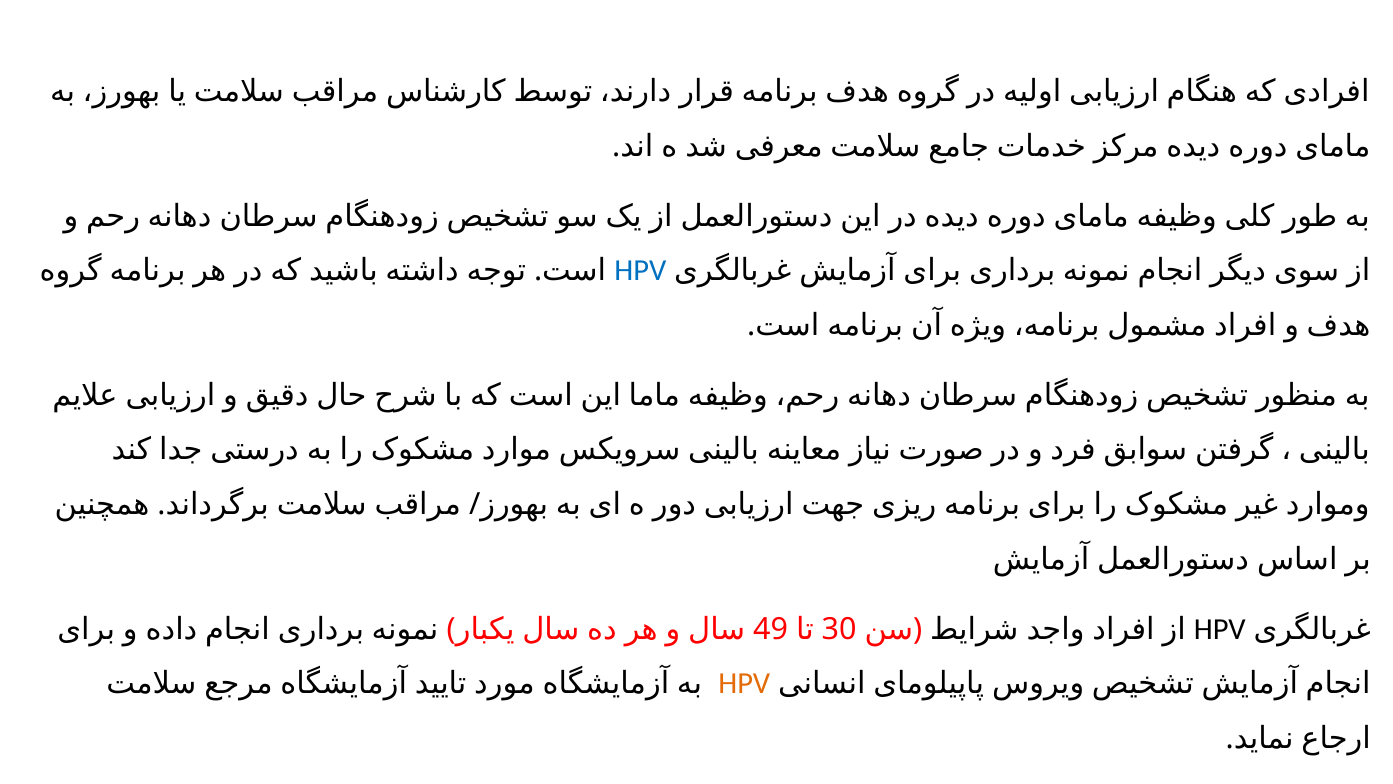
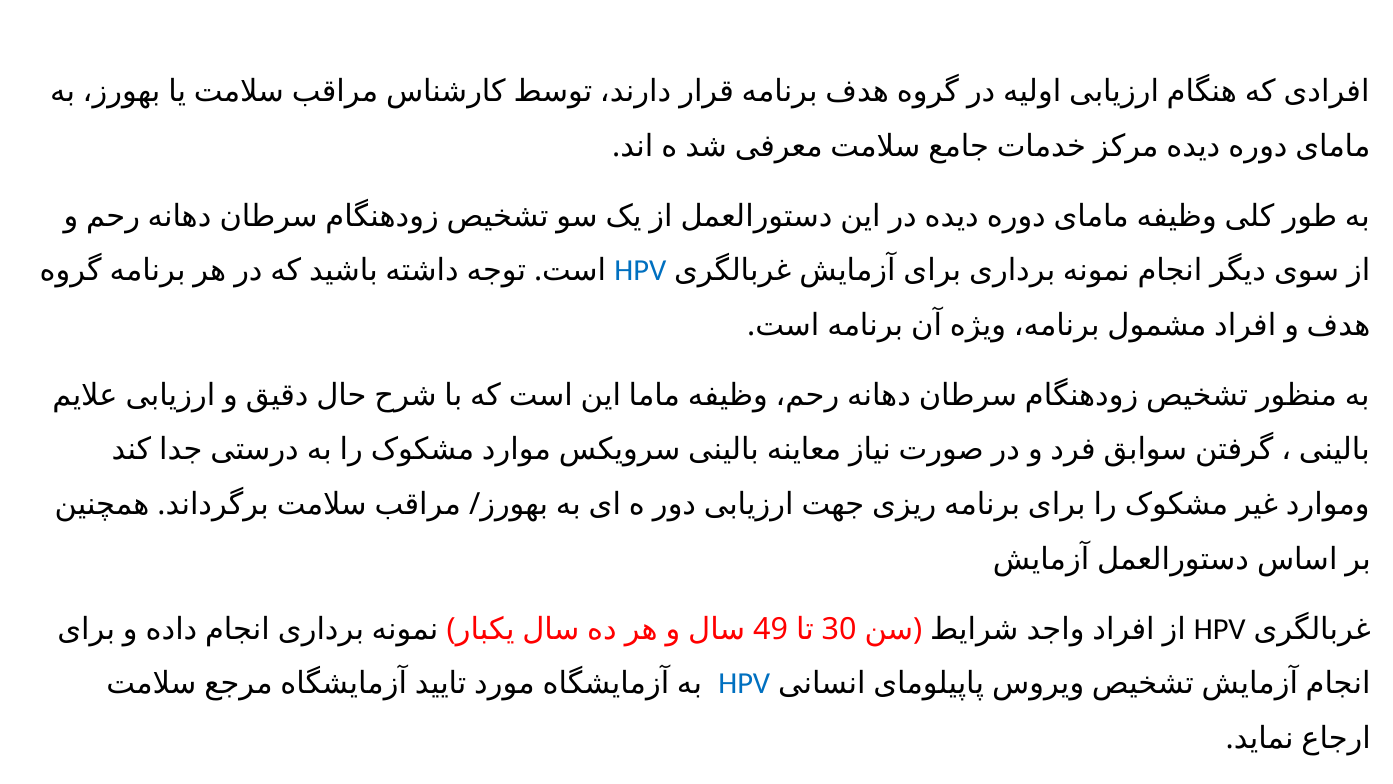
HPV colour: orange -> blue (744, 684)
